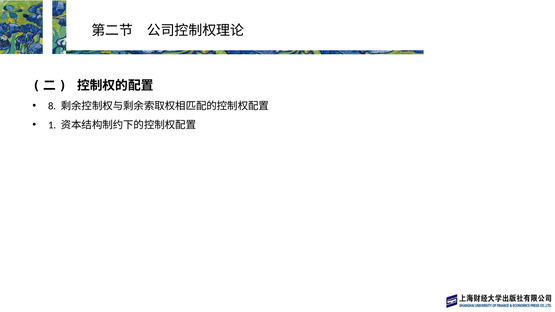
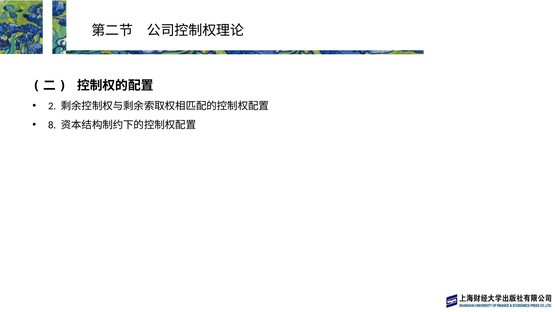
8: 8 -> 2 (52, 106)
1: 1 -> 8 (52, 125)
